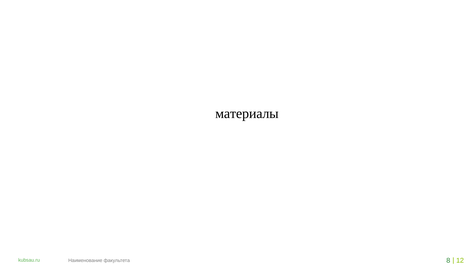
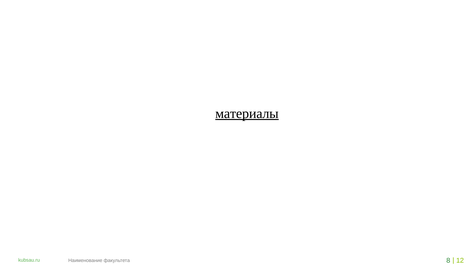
материалы underline: none -> present (247, 114)
